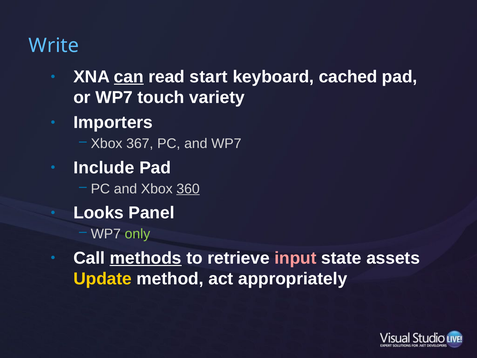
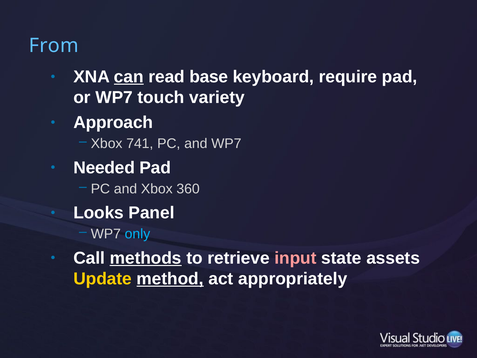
Write: Write -> From (54, 46)
start: start -> base (209, 77)
cached: cached -> require (348, 77)
Importers: Importers -> Approach (113, 122)
367: 367 -> 741 (140, 143)
Include: Include -> Needed (104, 168)
360 underline: present -> none (188, 189)
only colour: light green -> light blue (137, 234)
method underline: none -> present (170, 279)
